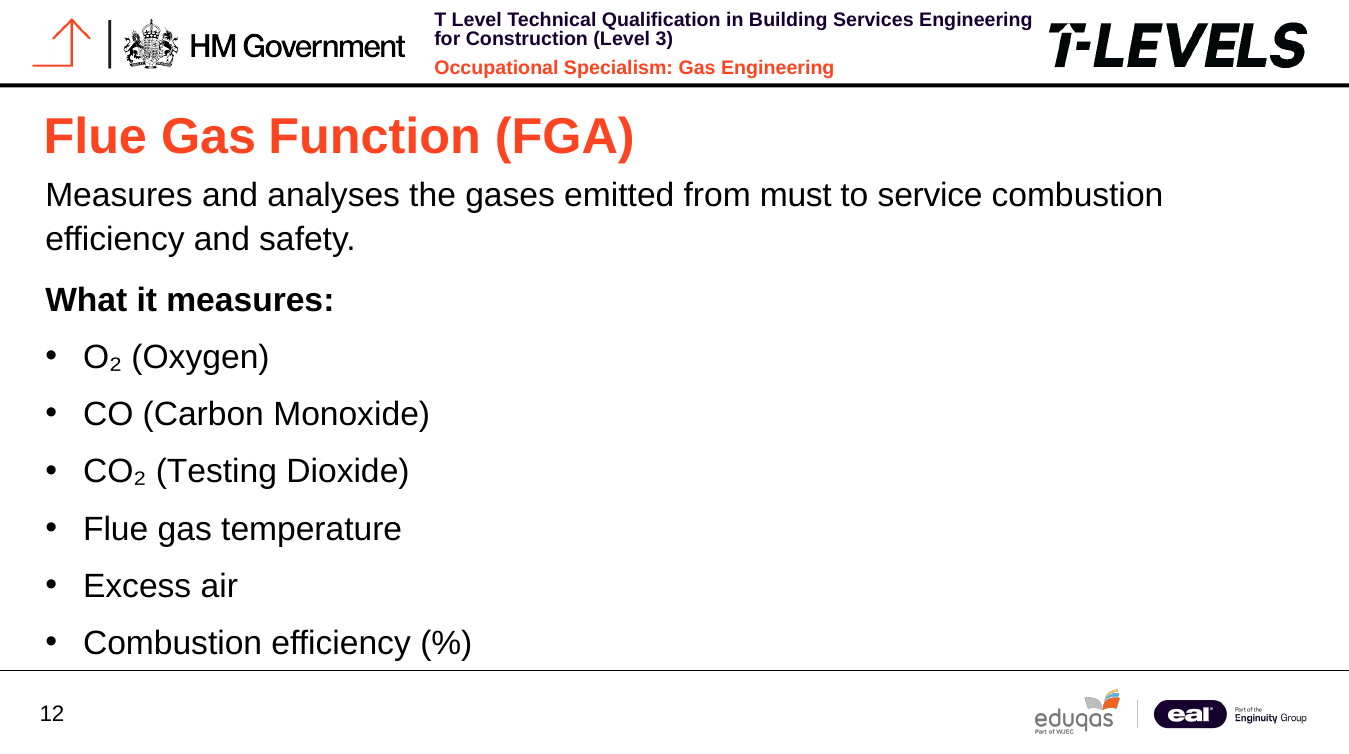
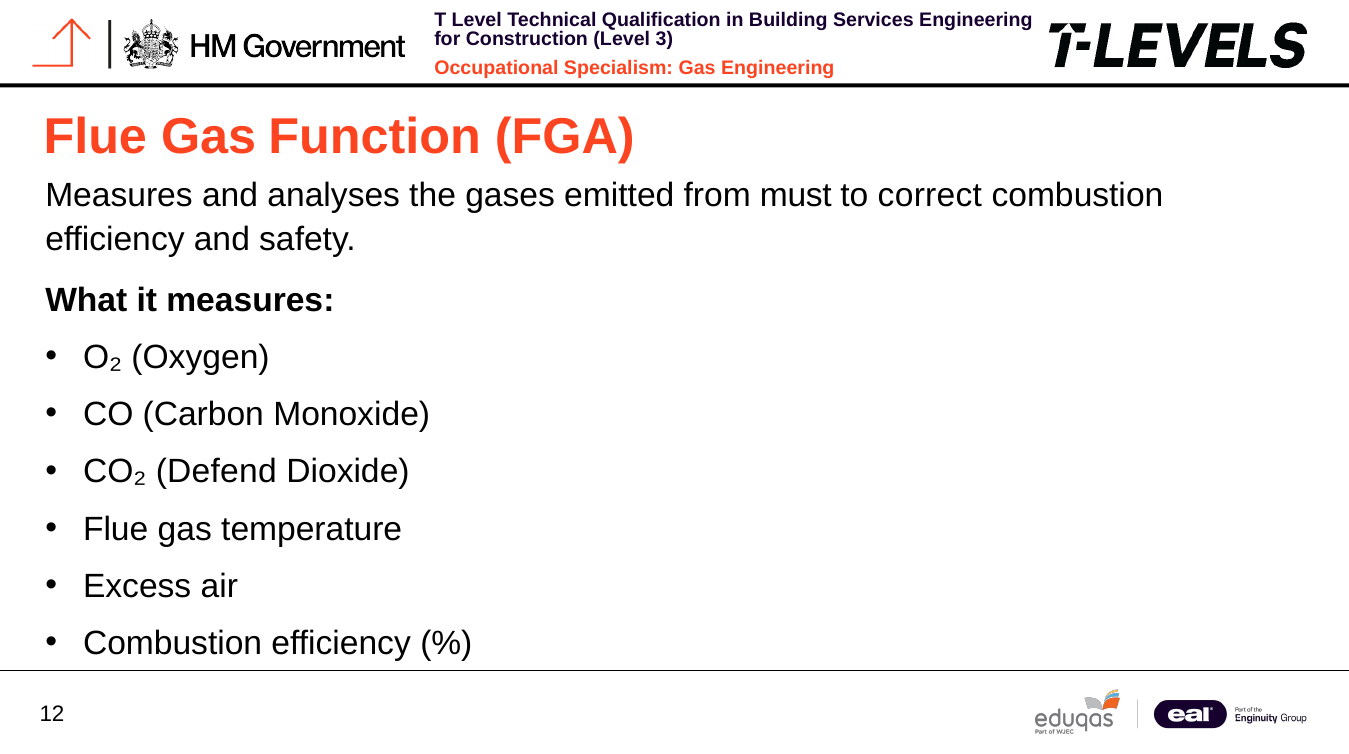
service: service -> correct (930, 195)
Testing: Testing -> Defend (216, 472)
